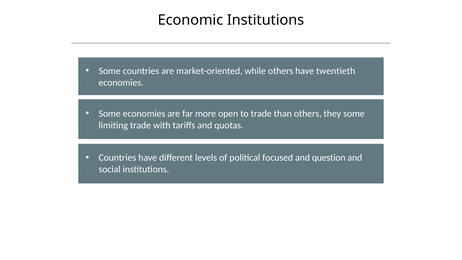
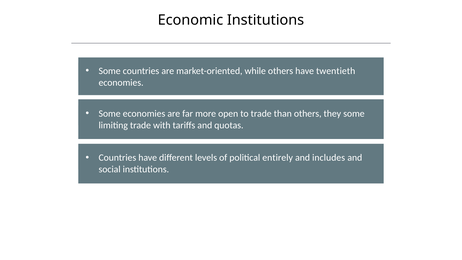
focused: focused -> entirely (278, 158)
question: question -> includes (329, 158)
